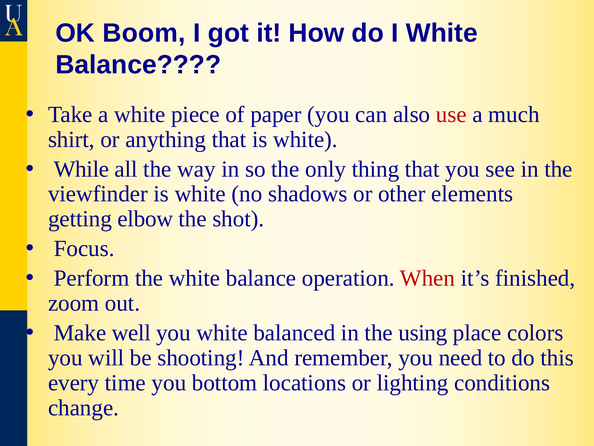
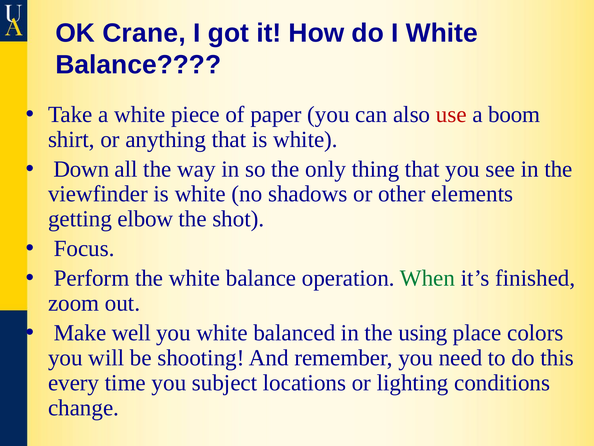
Boom: Boom -> Crane (144, 33)
much: much -> boom (514, 114)
While: While -> Down (81, 169)
When colour: red -> green (428, 278)
bottom: bottom -> subject (225, 382)
